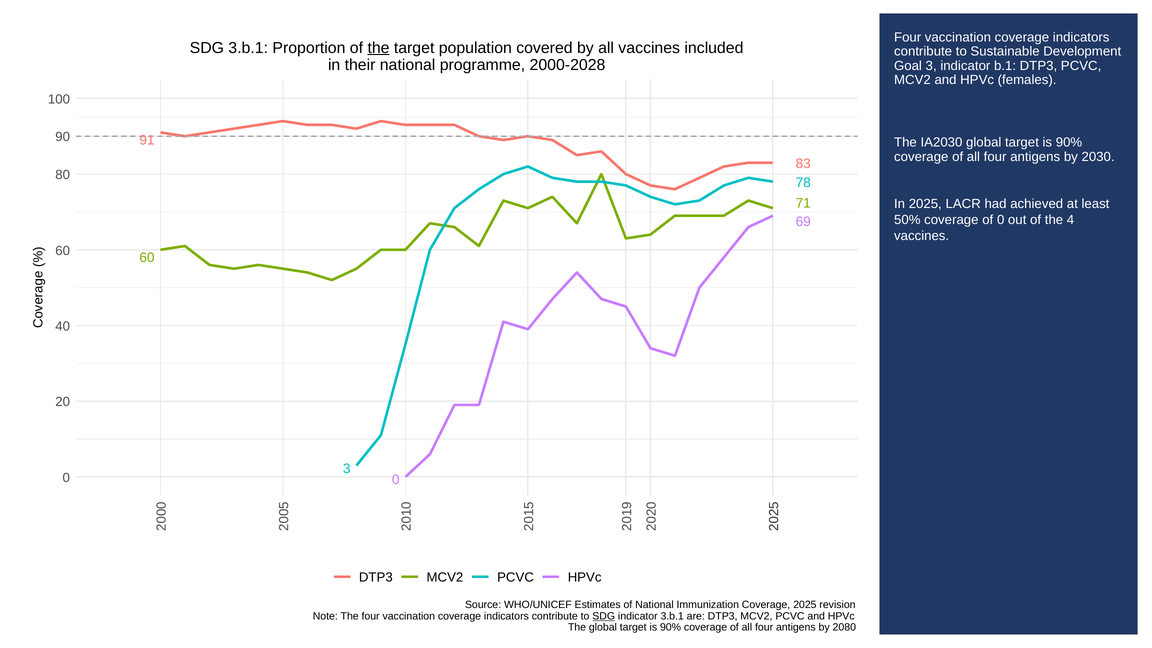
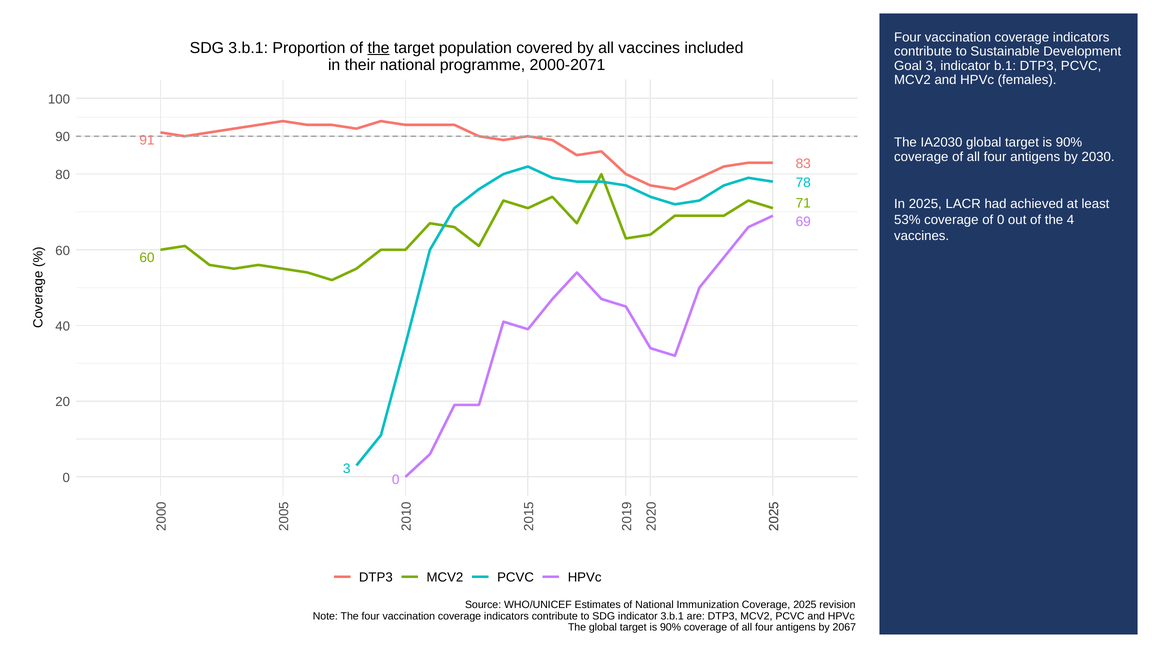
2000-2028: 2000-2028 -> 2000-2071 (567, 65)
50%: 50% -> 53% (907, 220)
SDG underline: present -> none (604, 616)
2080: 2080 -> 2067 (844, 627)
